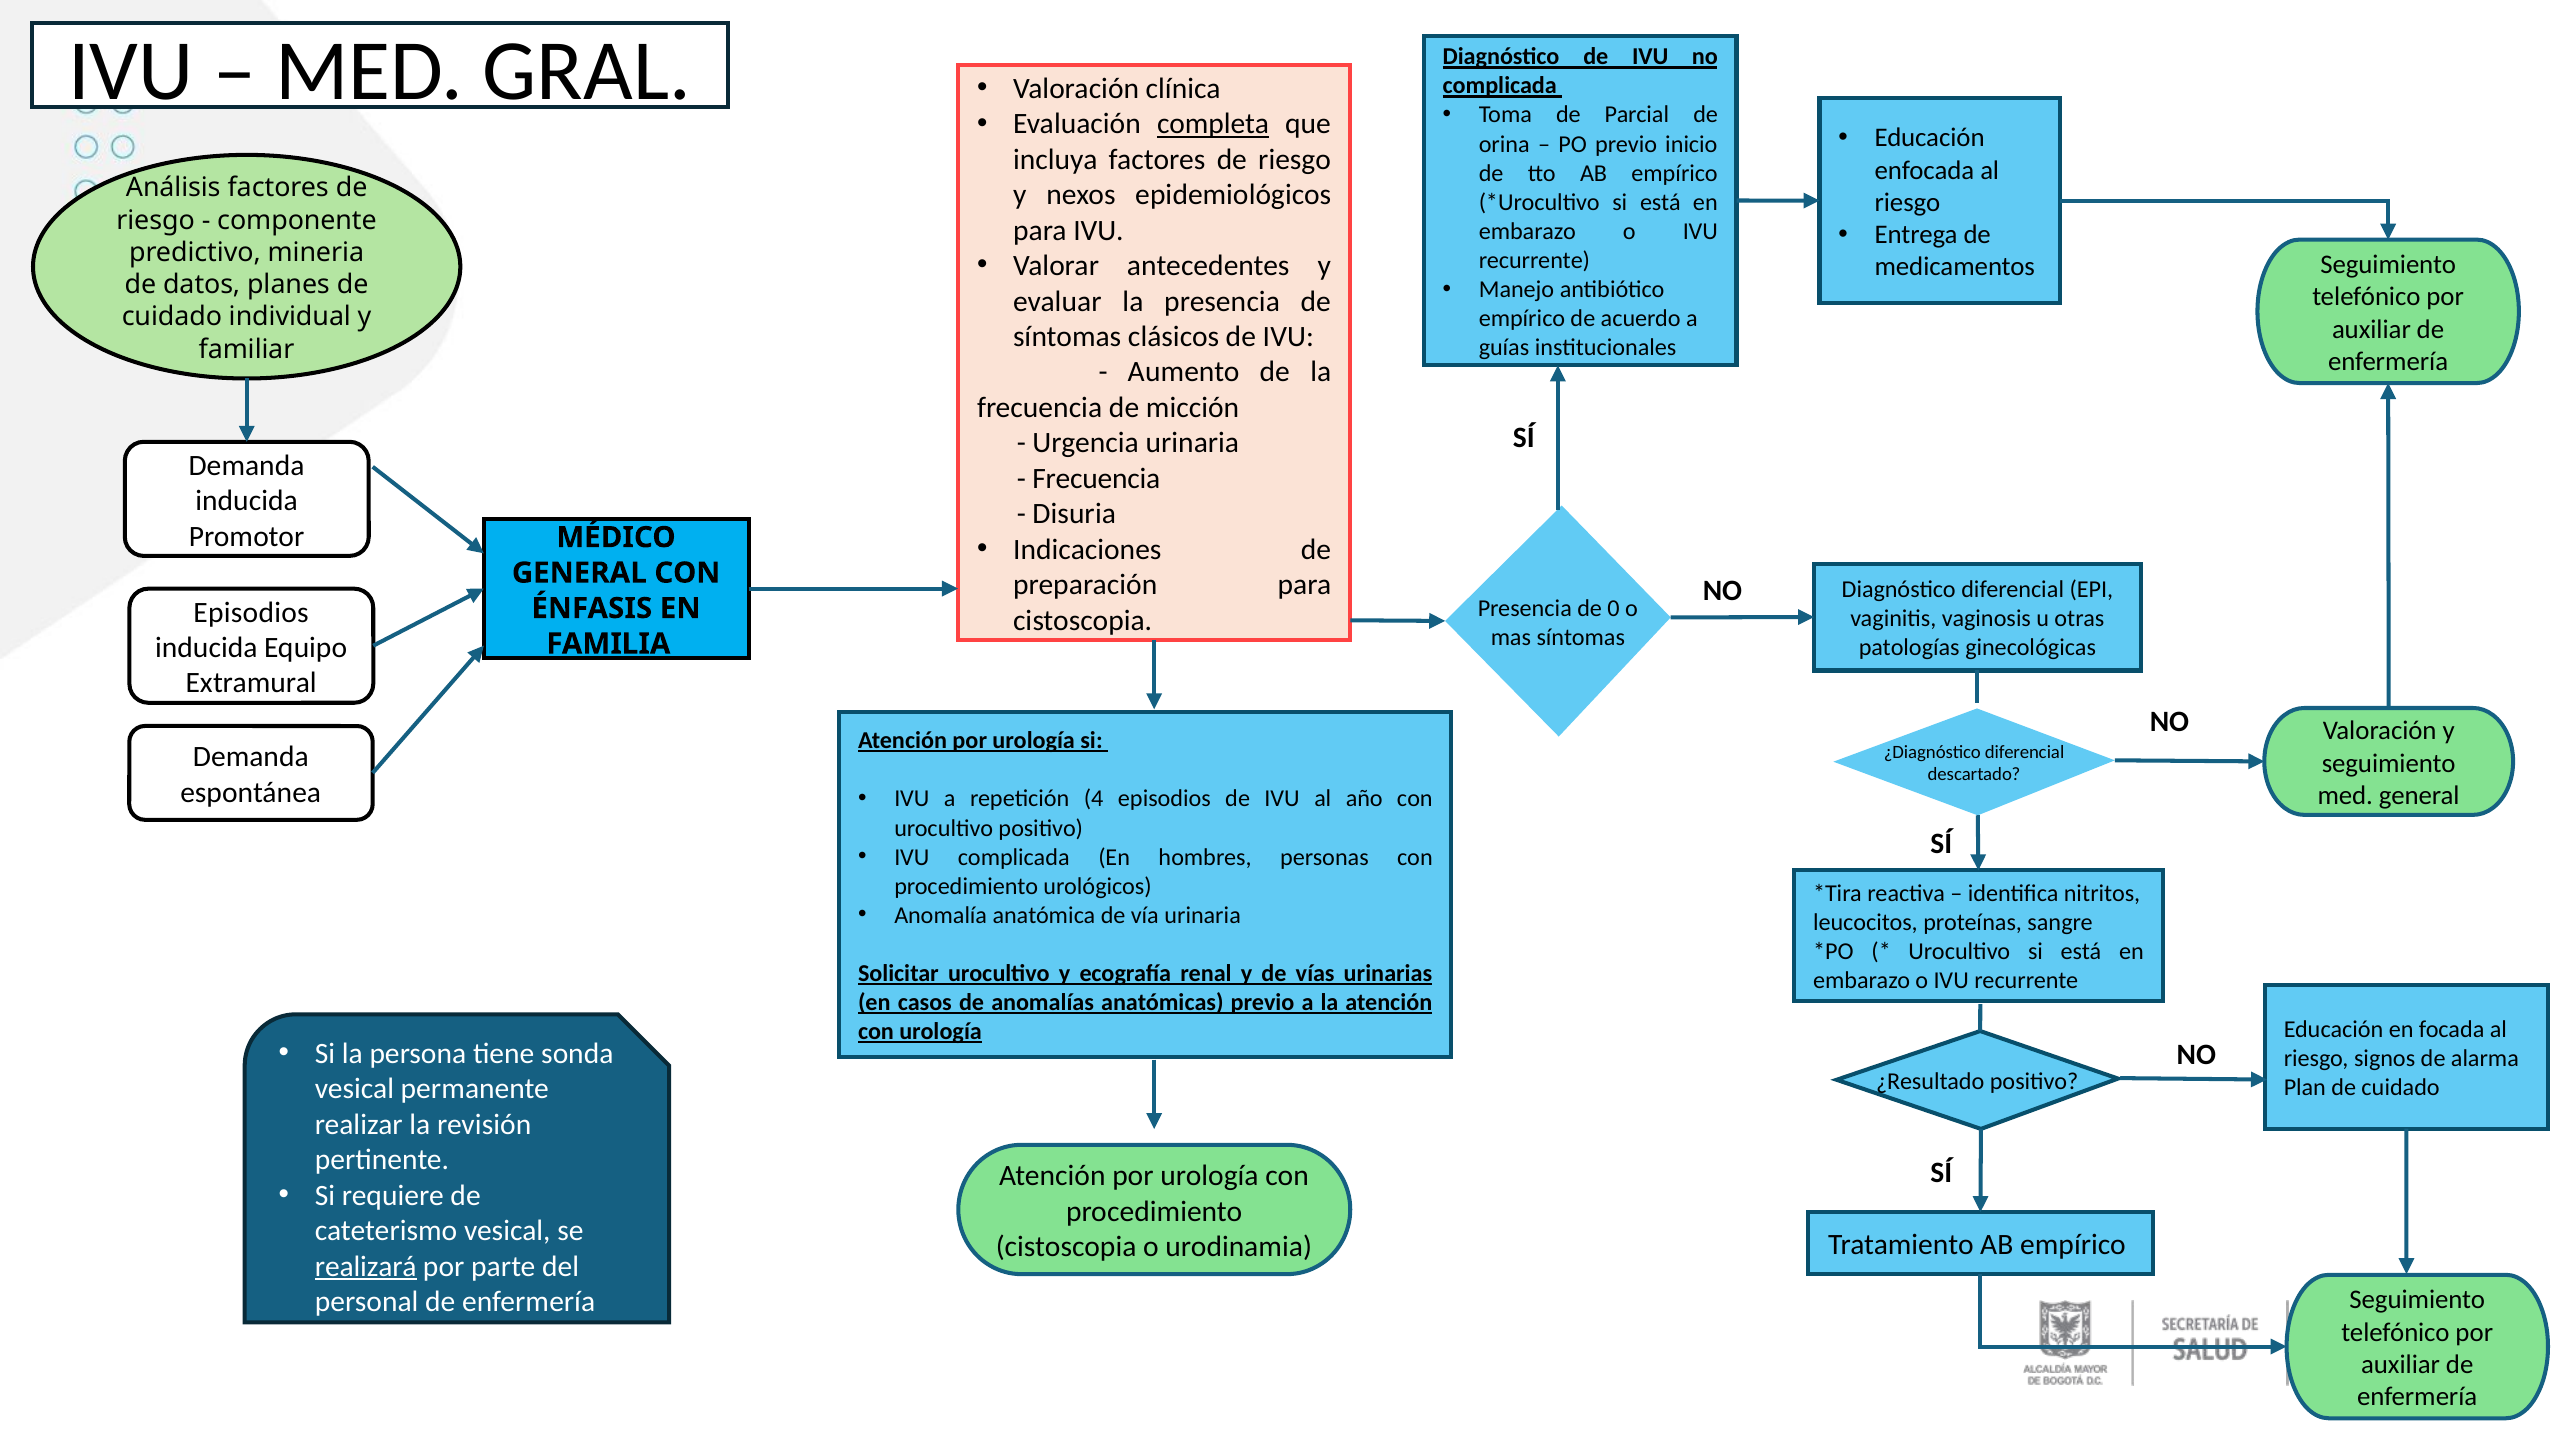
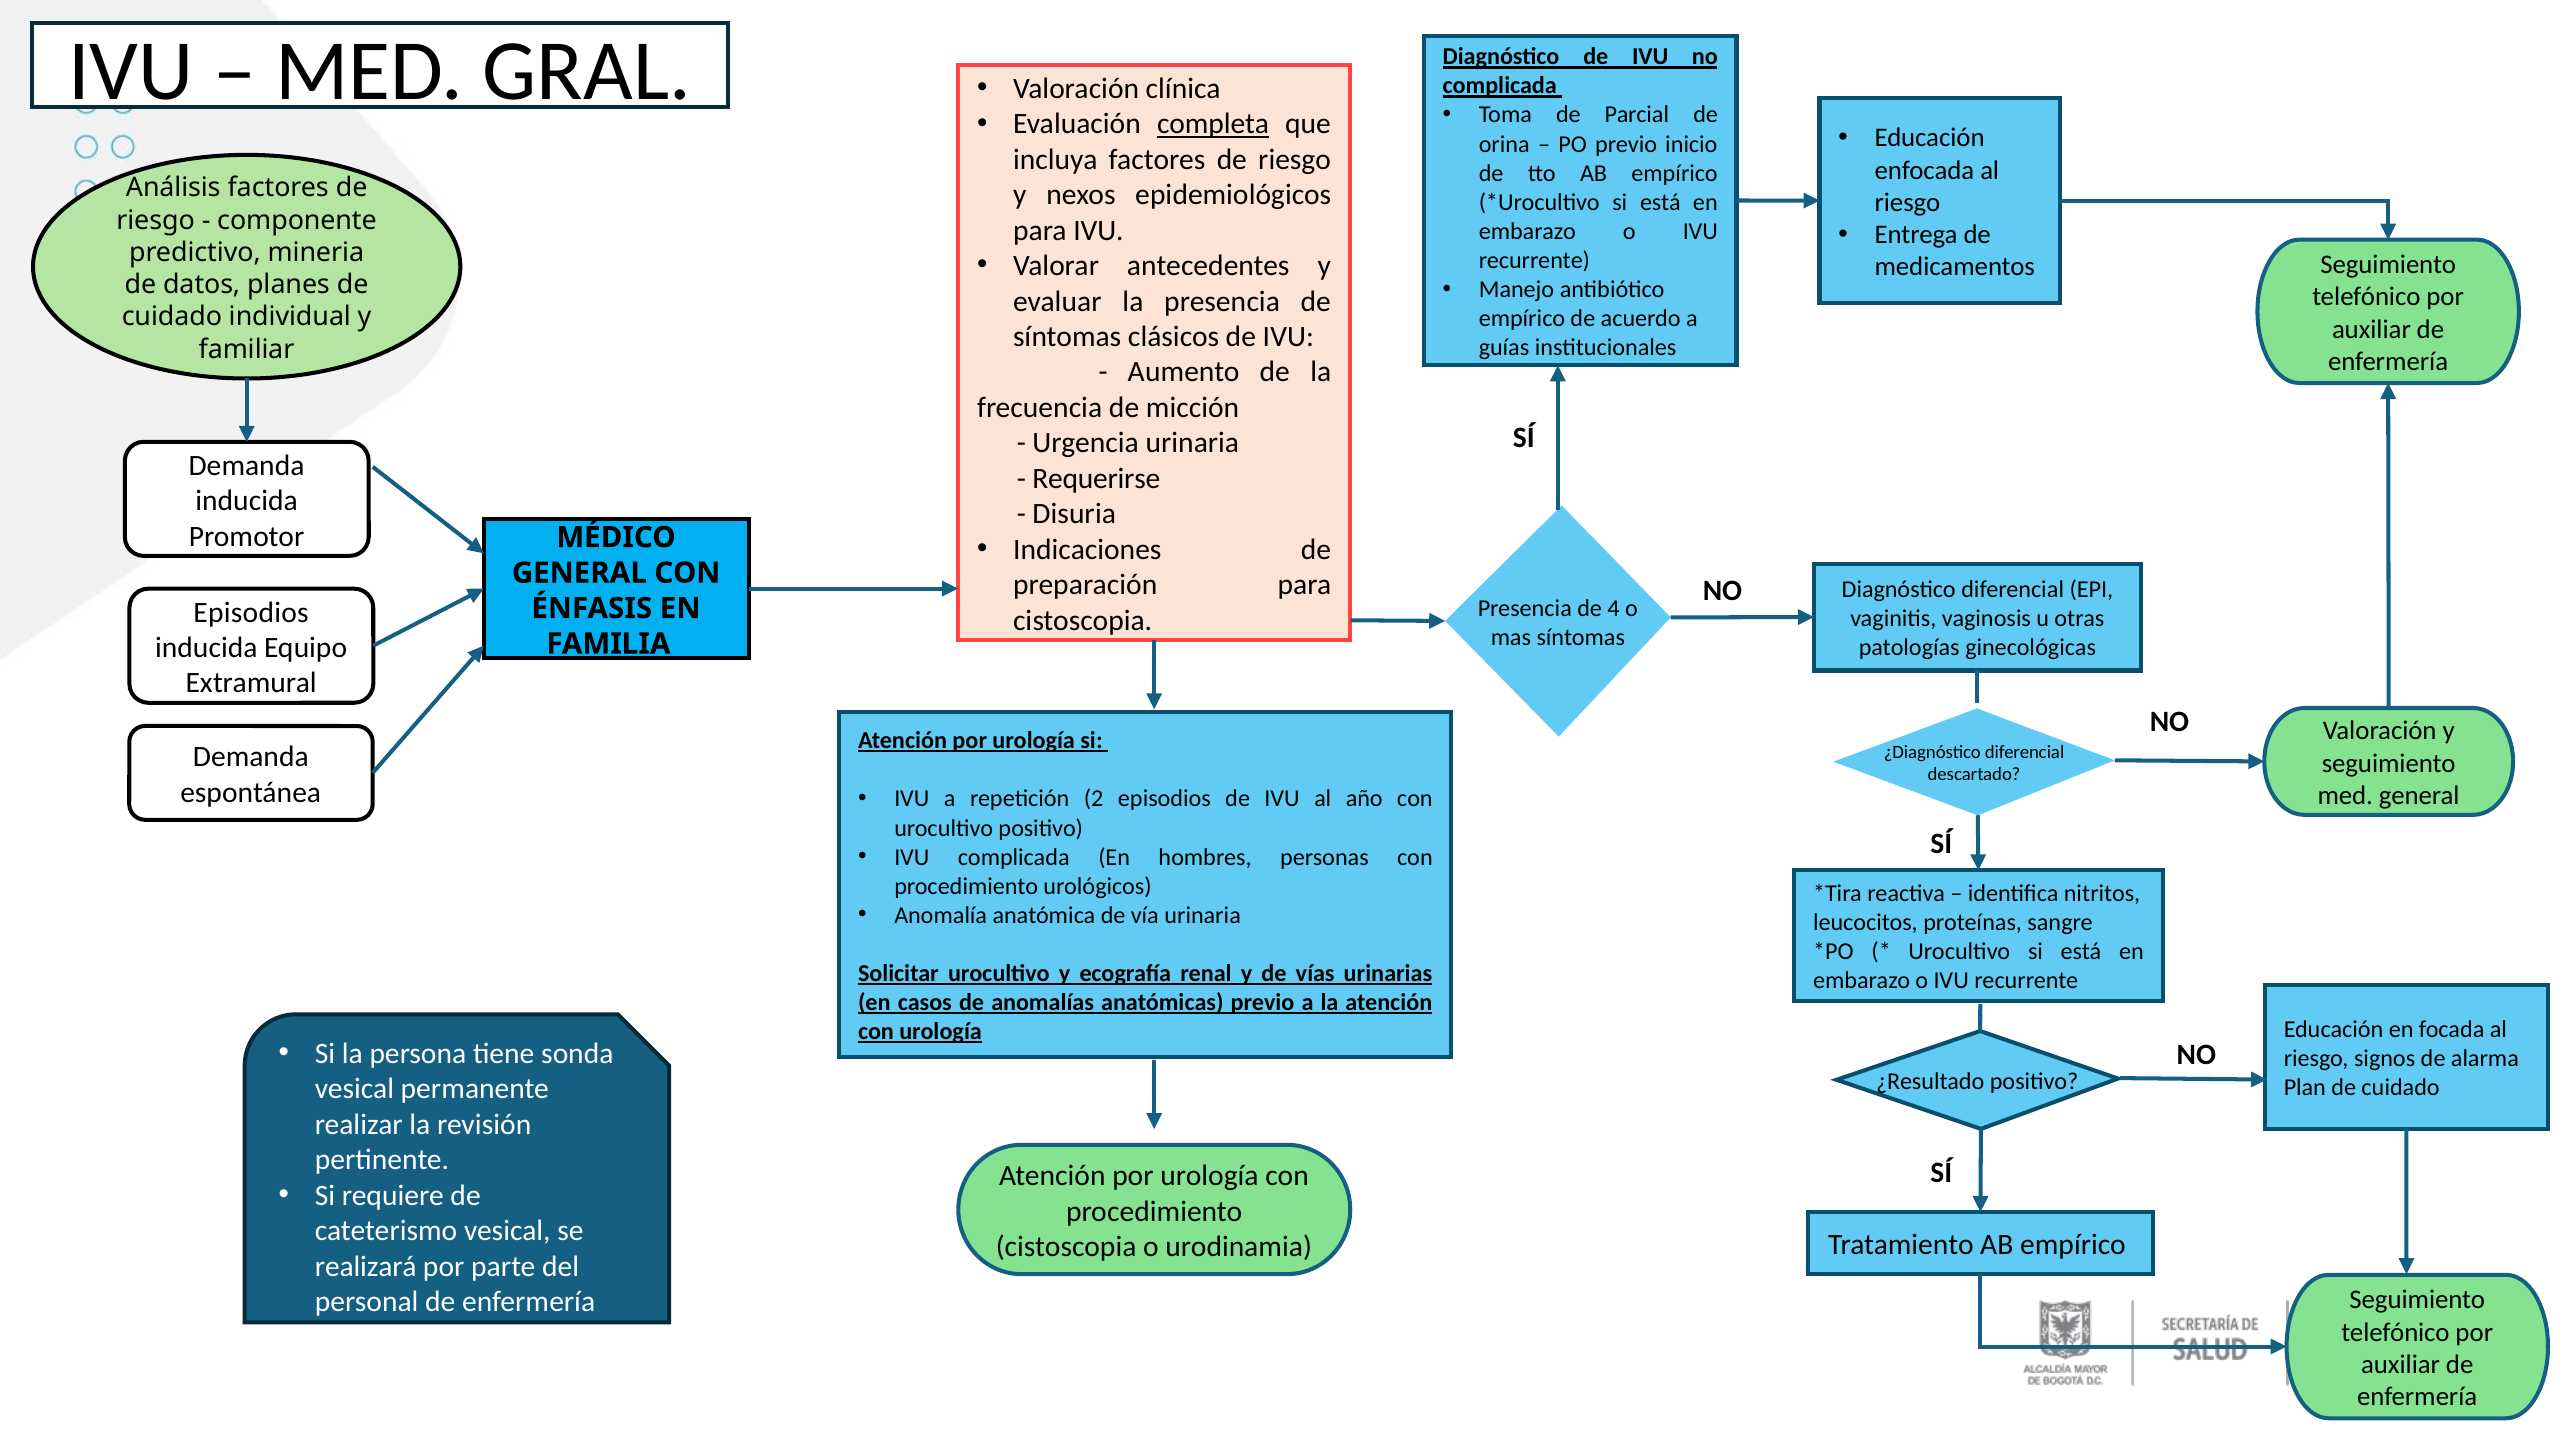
Frecuencia: Frecuencia -> Requerirse (1096, 479)
0: 0 -> 4 (1613, 608)
4: 4 -> 2 (1094, 799)
realizará underline: present -> none (366, 1266)
